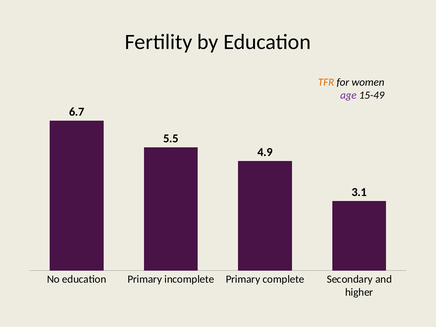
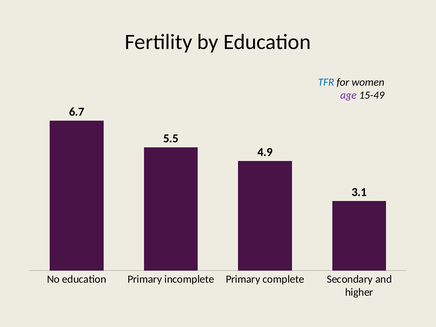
TFR colour: orange -> blue (326, 82)
